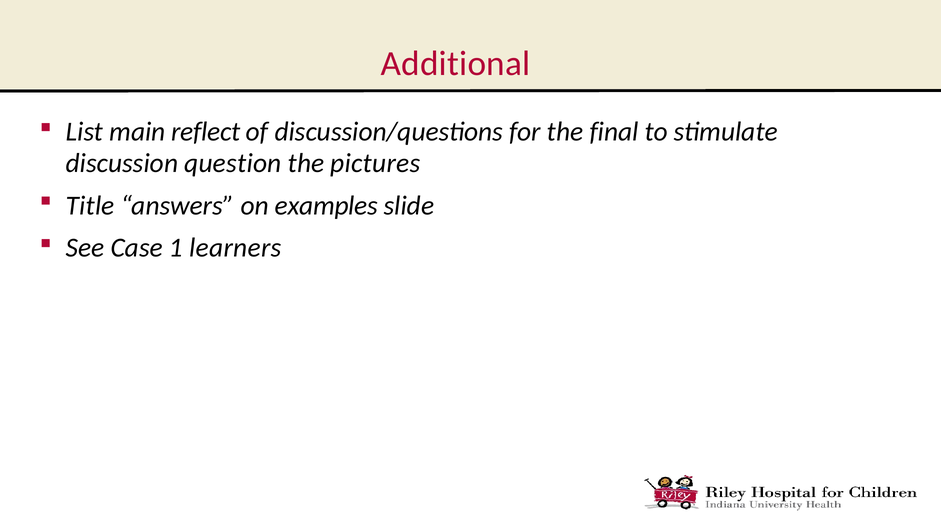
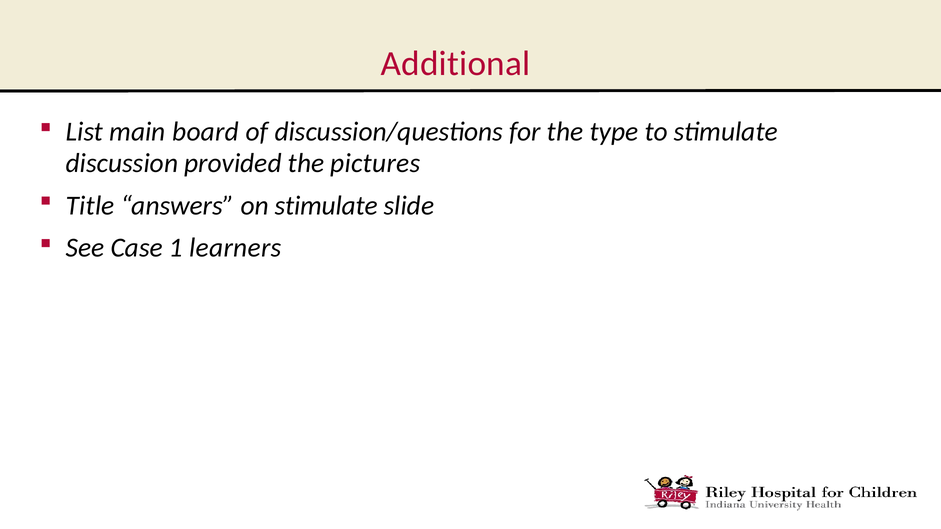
reflect: reflect -> board (206, 132)
final: final -> type (614, 132)
question: question -> provided (233, 163)
on examples: examples -> stimulate (326, 206)
